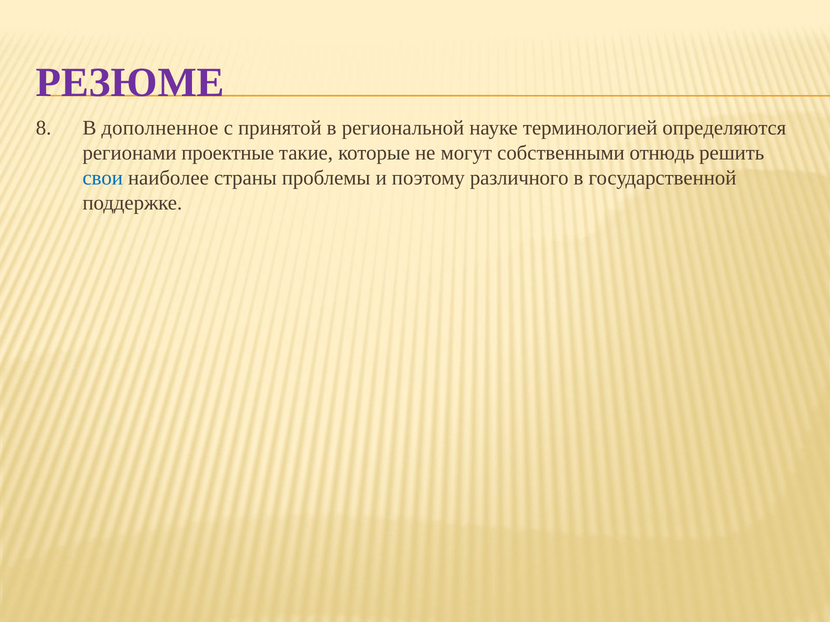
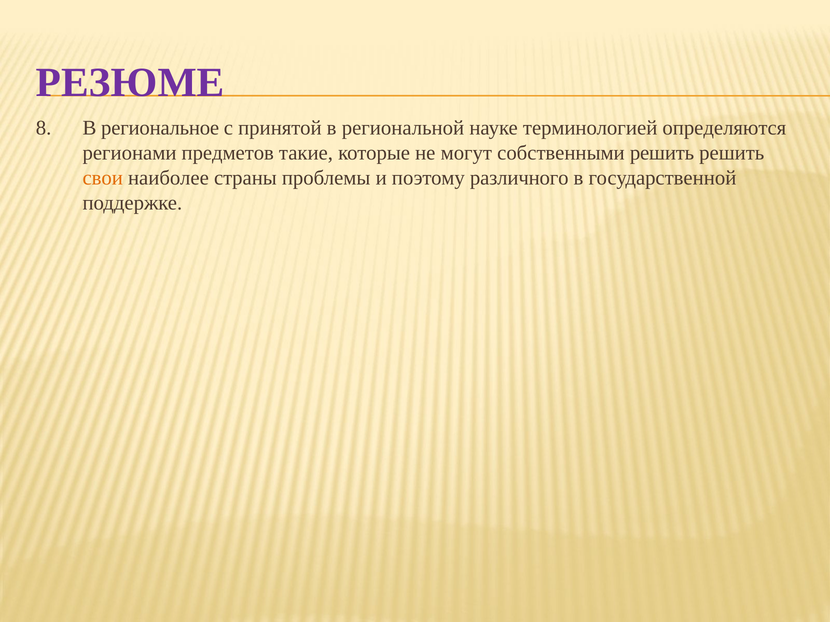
дополненное: дополненное -> региональное (160, 128)
проектные: проектные -> предметов (228, 153)
собственными отнюдь: отнюдь -> решить (662, 153)
свои colour: blue -> orange (103, 178)
